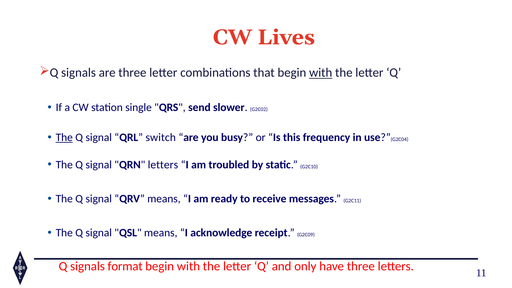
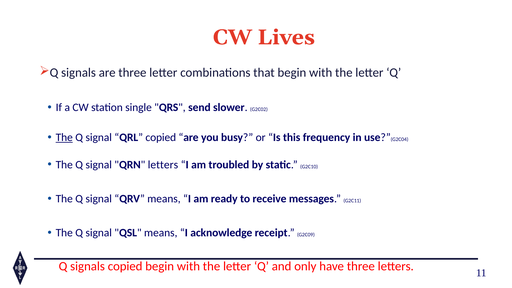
with underline: present -> none (321, 73)
QRL switch: switch -> copied (161, 137)
signals format: format -> copied (125, 266)
